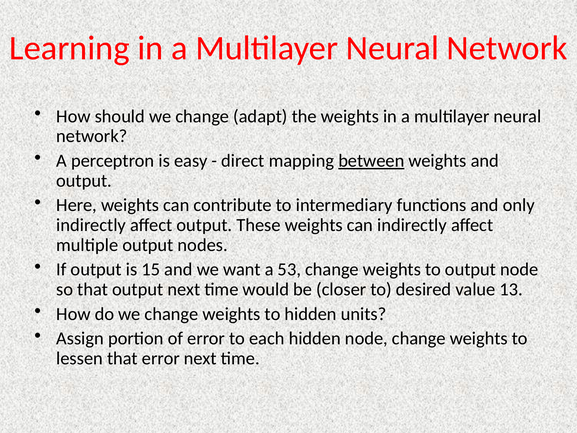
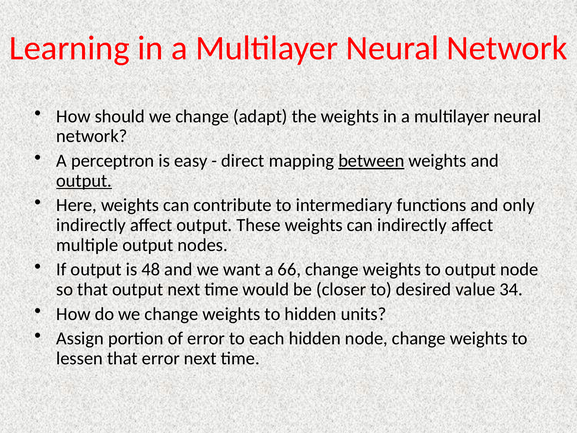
output underline: none -> present (84, 181)
15: 15 -> 48 (151, 269)
53: 53 -> 66 (289, 269)
13: 13 -> 34 (511, 289)
